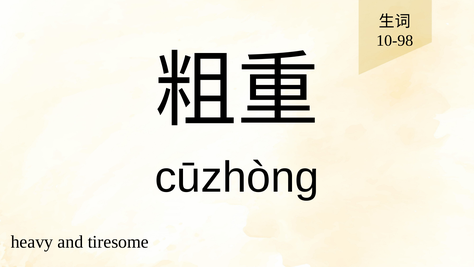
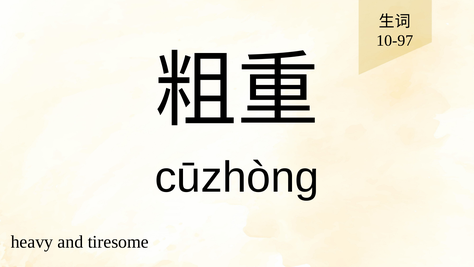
10-98: 10-98 -> 10-97 (395, 40)
